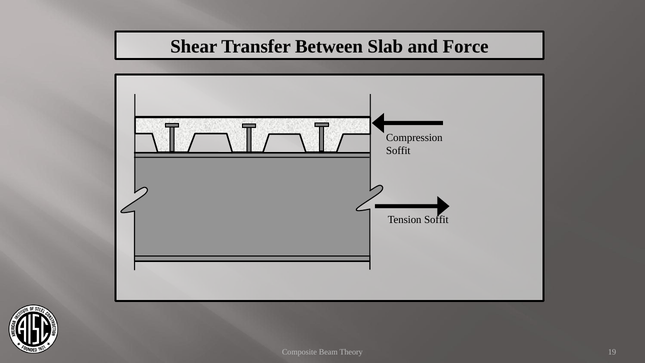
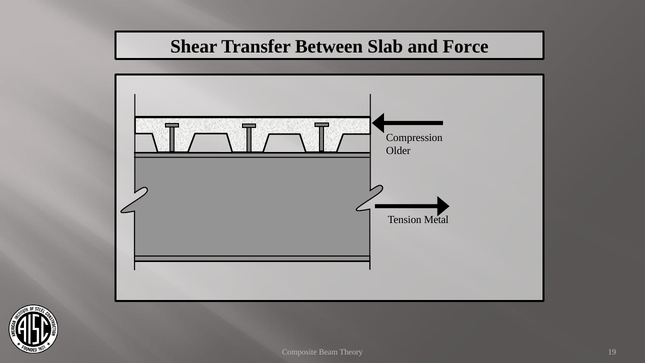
Soffit: Soffit -> Older (398, 151)
Tension Soffit: Soffit -> Metal (436, 220)
